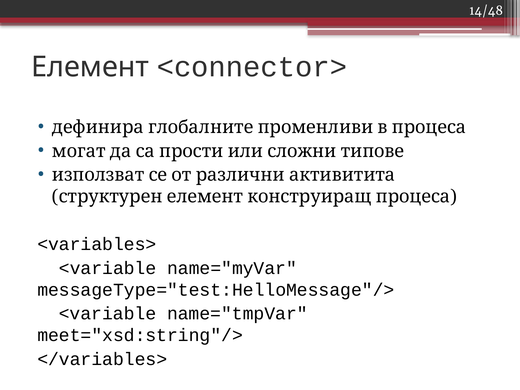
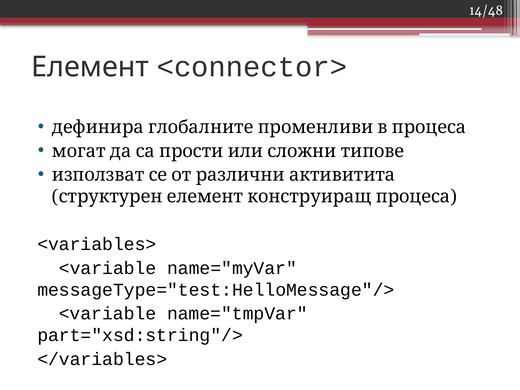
meet="xsd:string"/>: meet="xsd:string"/> -> part="xsd:string"/> (140, 335)
